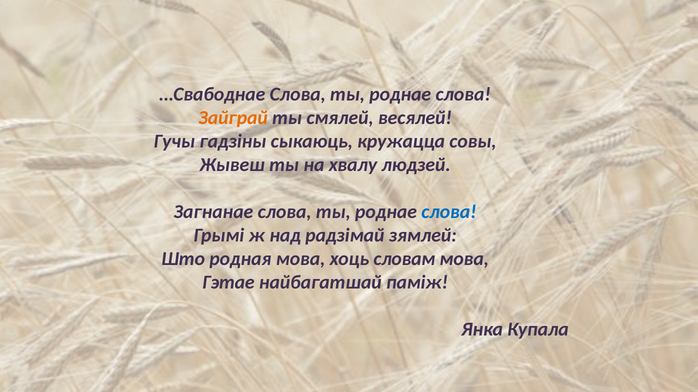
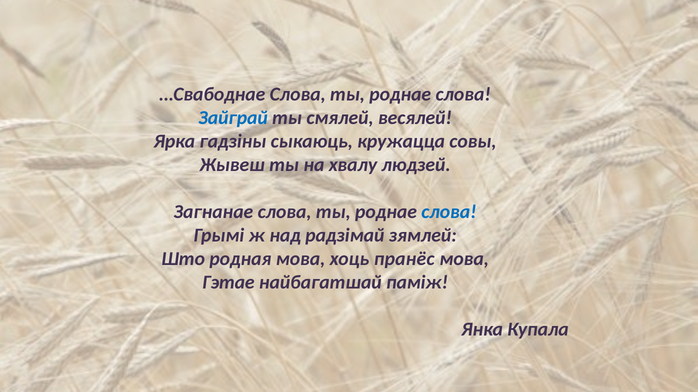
Зайграй colour: orange -> blue (233, 118)
Гучы: Гучы -> Ярка (174, 141)
словам: словам -> пранёс (404, 259)
